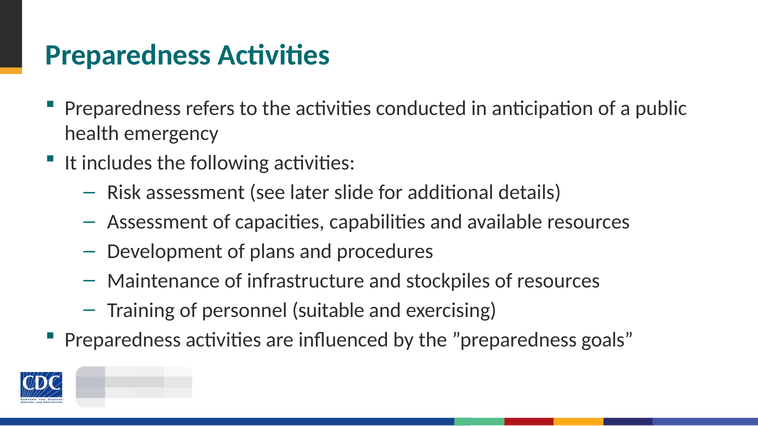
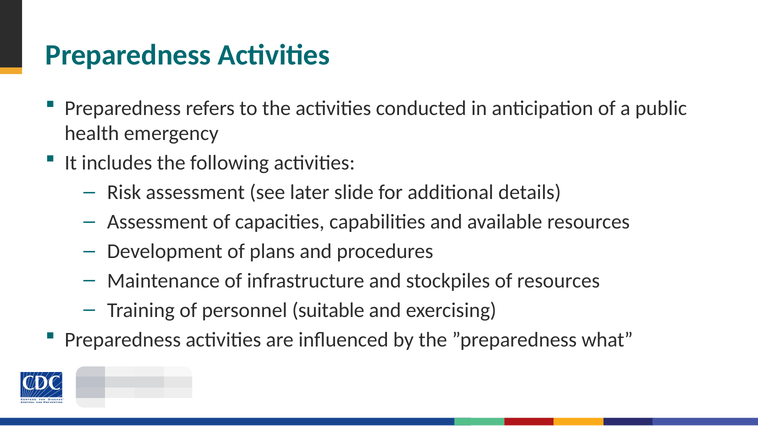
goals: goals -> what (607, 340)
